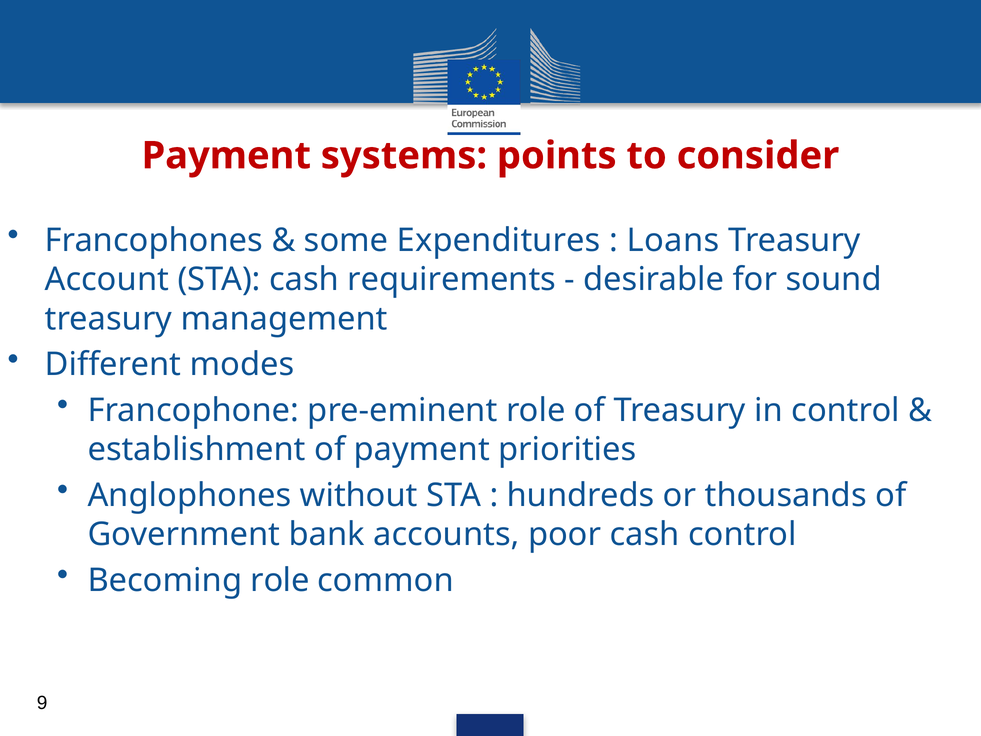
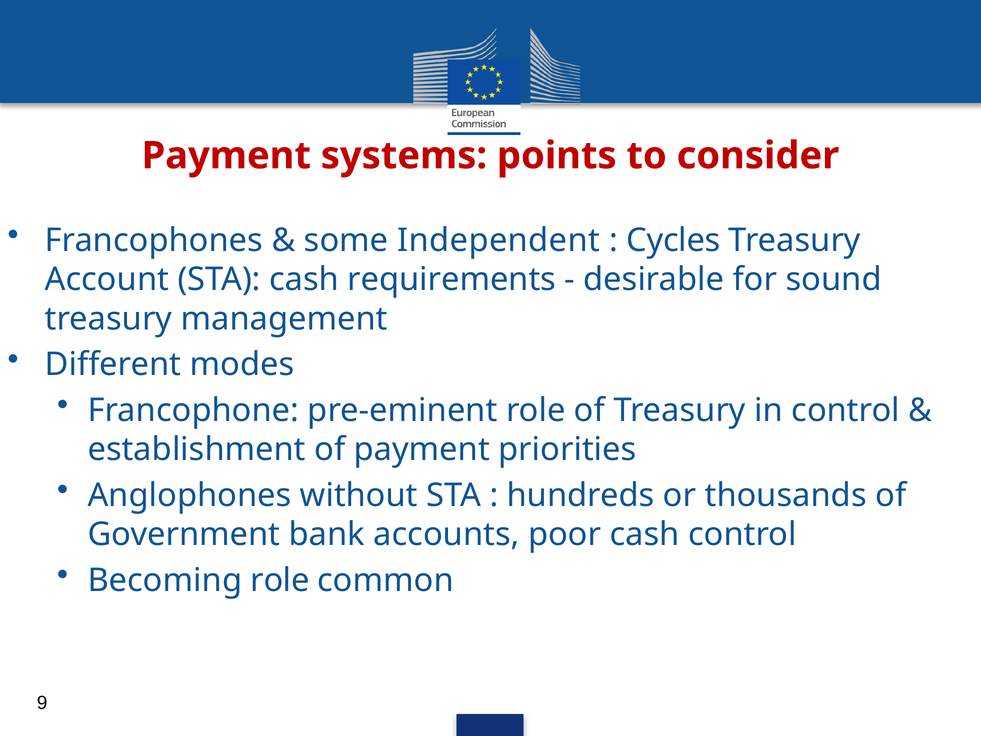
Expenditures: Expenditures -> Independent (499, 240)
Loans: Loans -> Cycles (673, 240)
